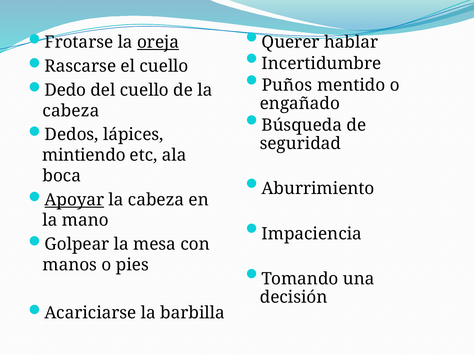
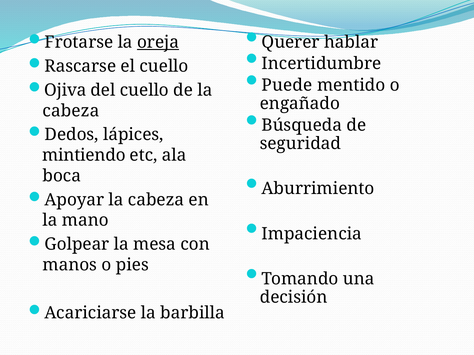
Puños: Puños -> Puede (287, 85)
Dedo: Dedo -> Ojiva (65, 90)
Apoyar underline: present -> none (74, 200)
